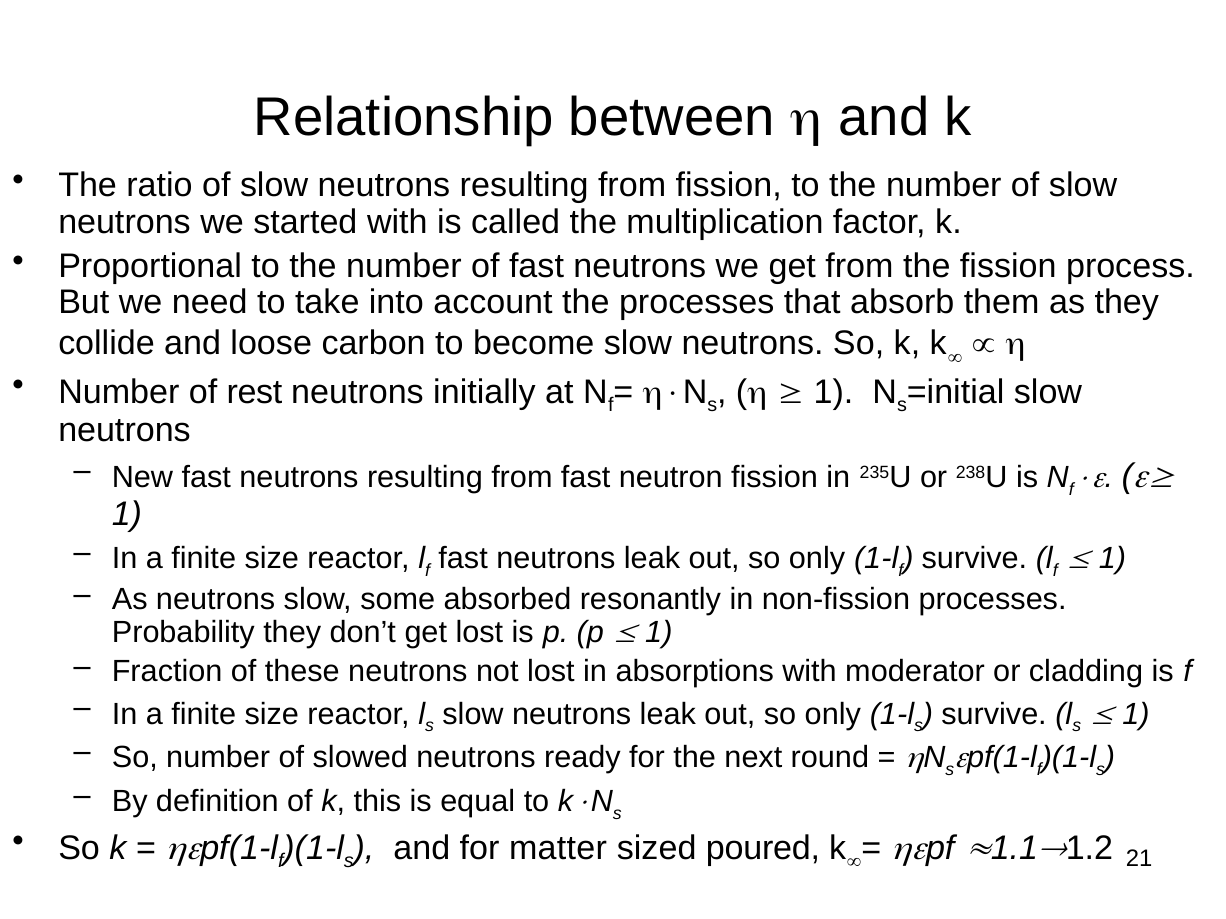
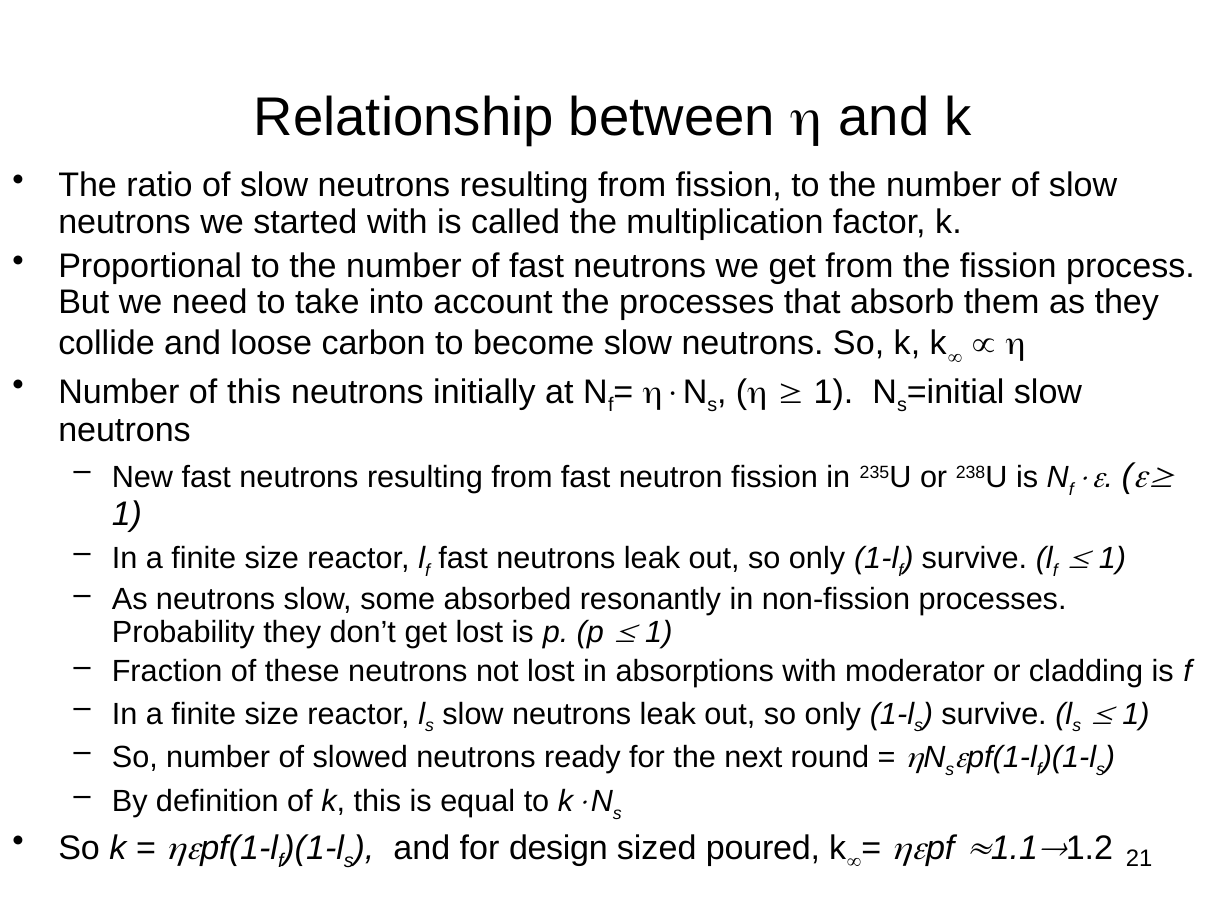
of rest: rest -> this (254, 392)
matter: matter -> design (558, 848)
